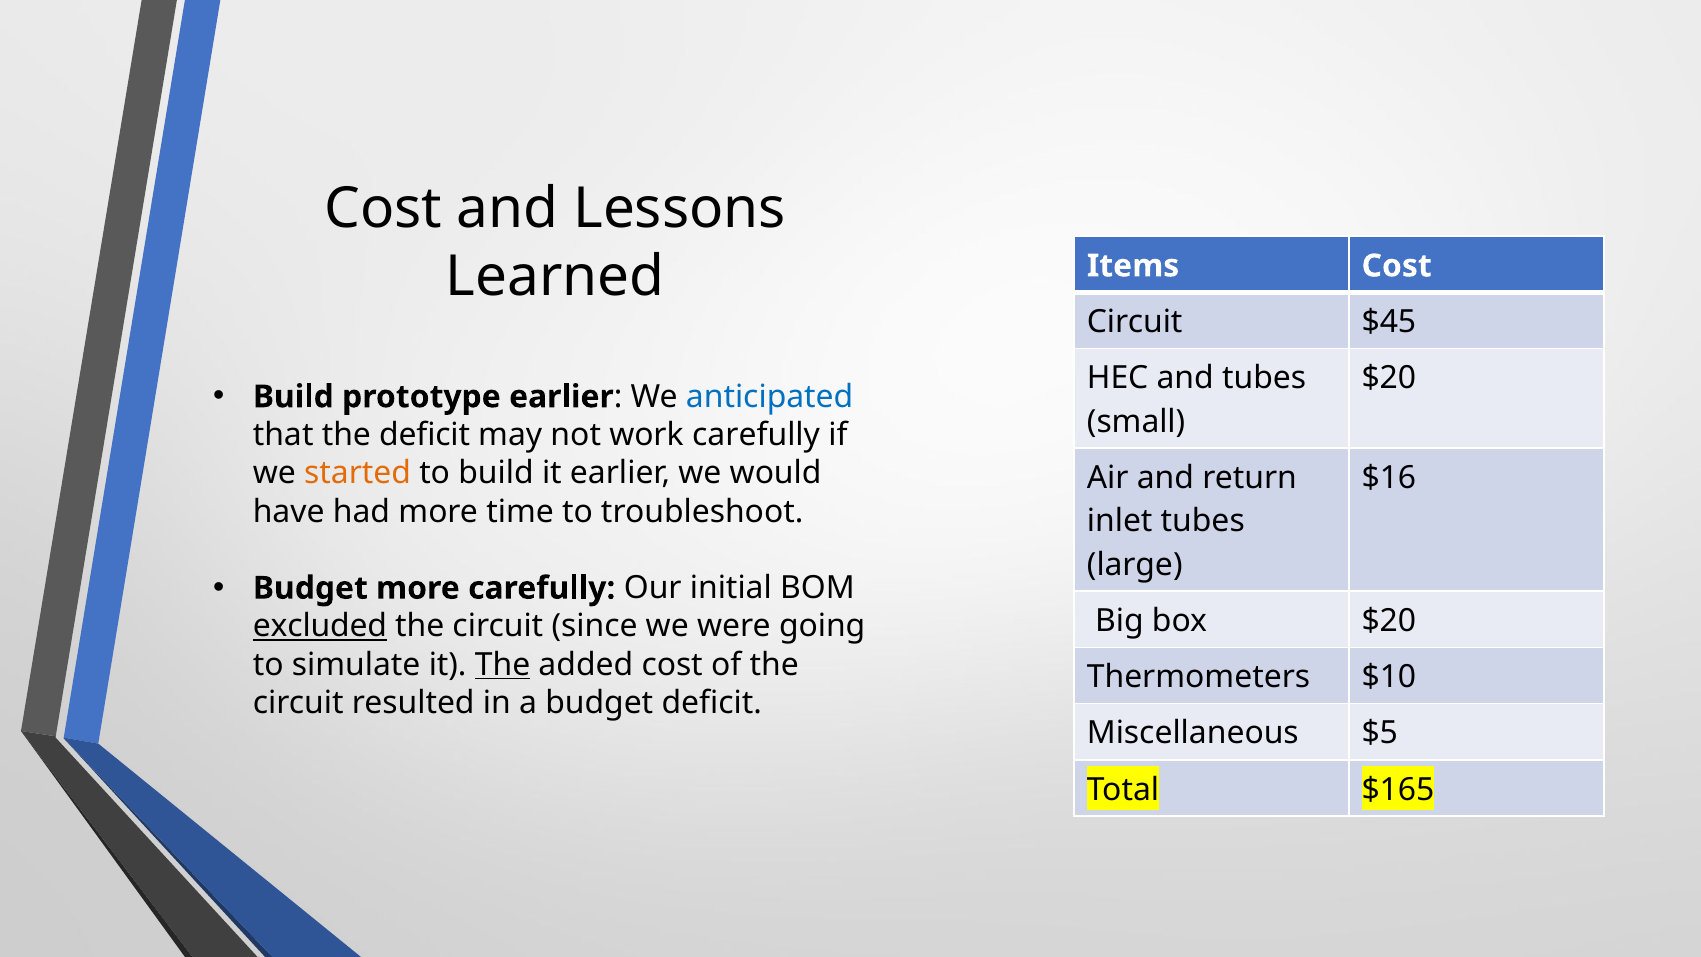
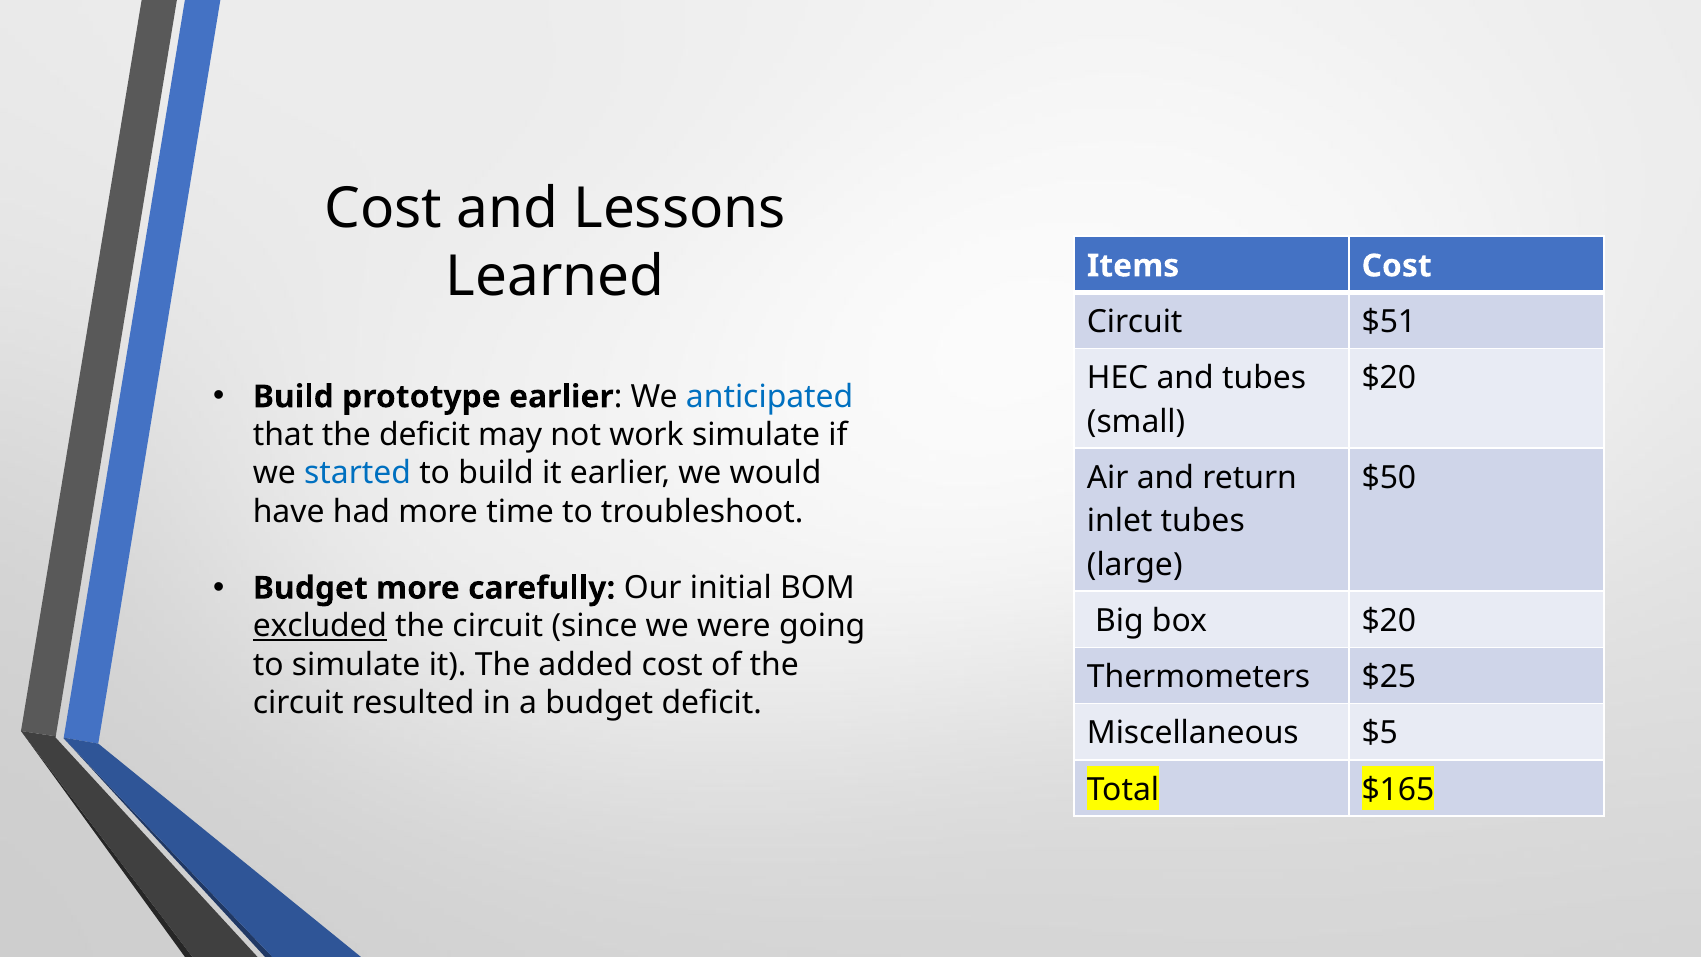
$45: $45 -> $51 (1389, 322)
work carefully: carefully -> simulate (756, 435)
started colour: orange -> blue (358, 473)
$16: $16 -> $50 (1389, 478)
The underline: present -> none (503, 665)
$10: $10 -> $25 (1389, 677)
